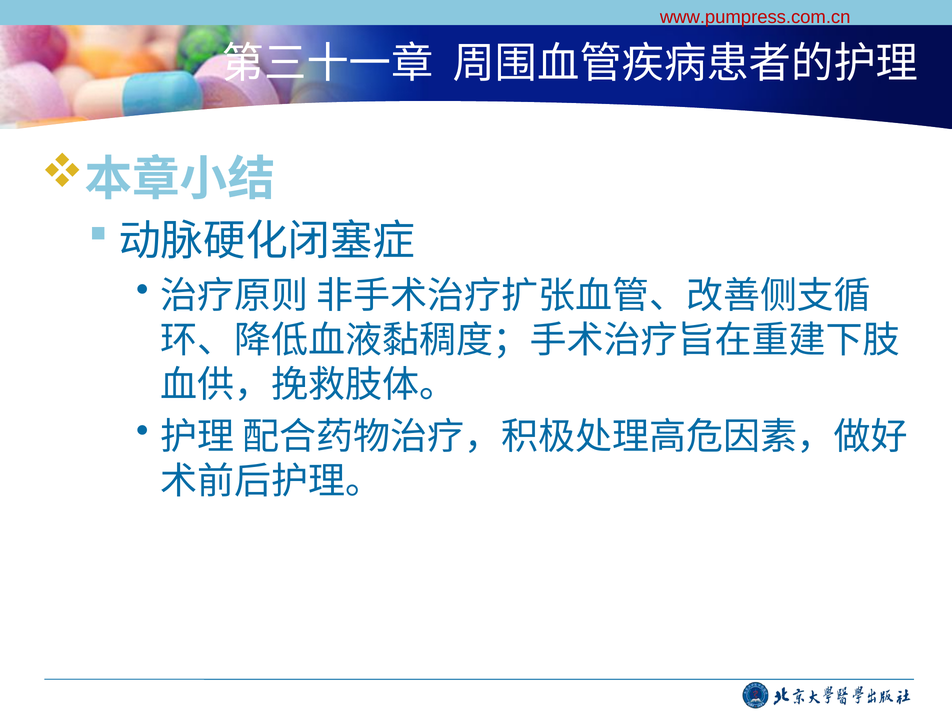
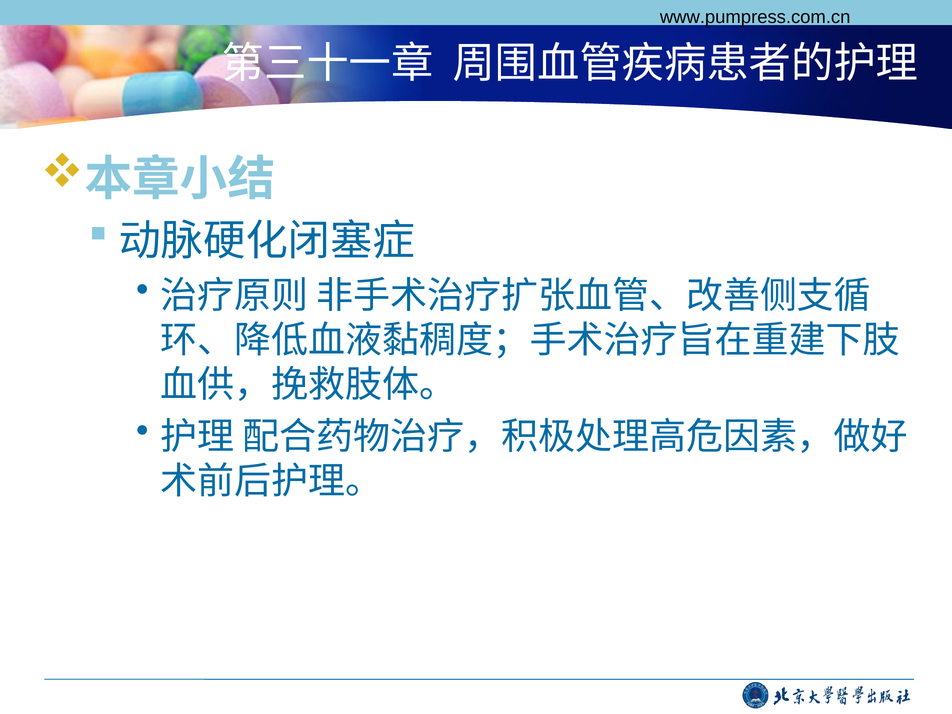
www.pumpress.com.cn colour: red -> black (755, 17)
